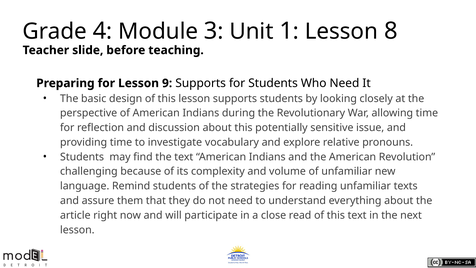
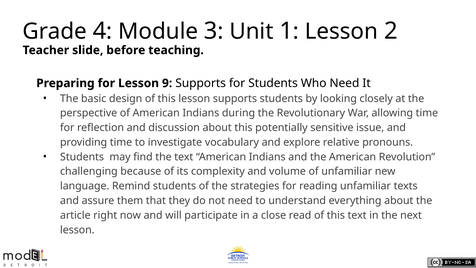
8: 8 -> 2 (391, 31)
